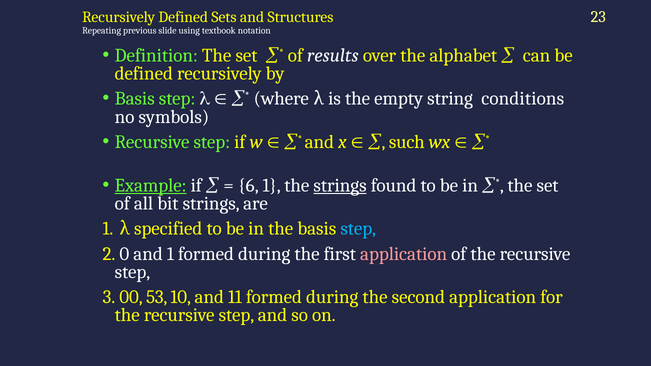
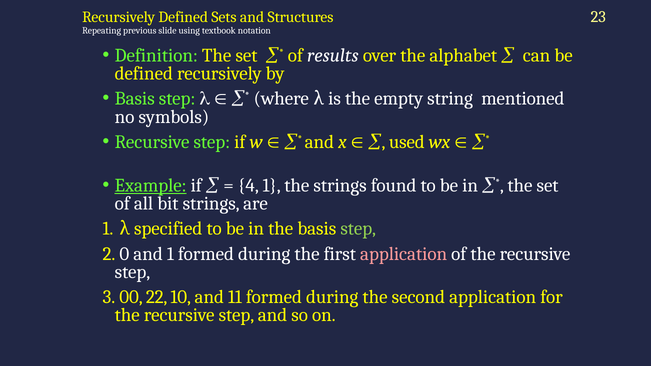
conditions: conditions -> mentioned (523, 99)
such: such -> used (407, 142)
6: 6 -> 4 (248, 186)
strings underline: present -> none (340, 186)
step colour: light blue -> light green (358, 229)
53: 53 -> 22 (157, 297)
